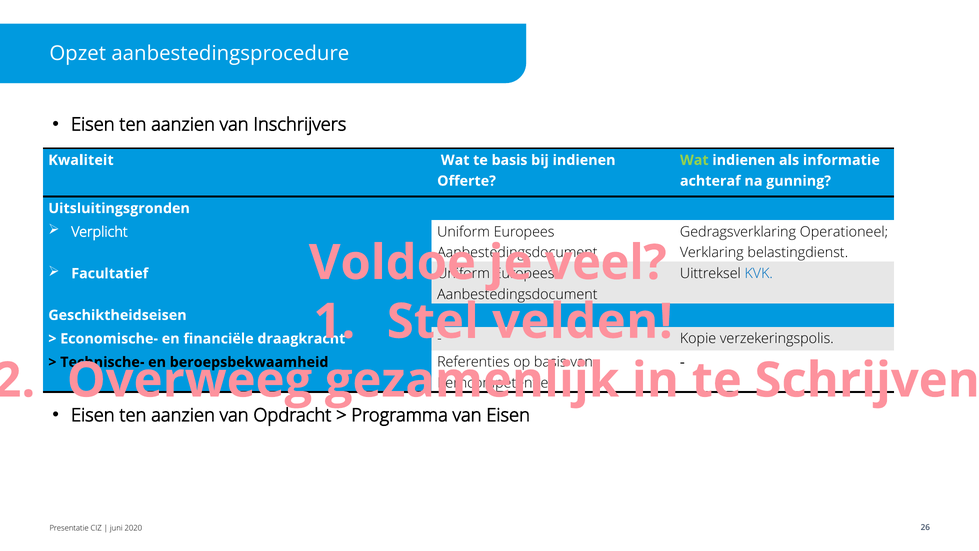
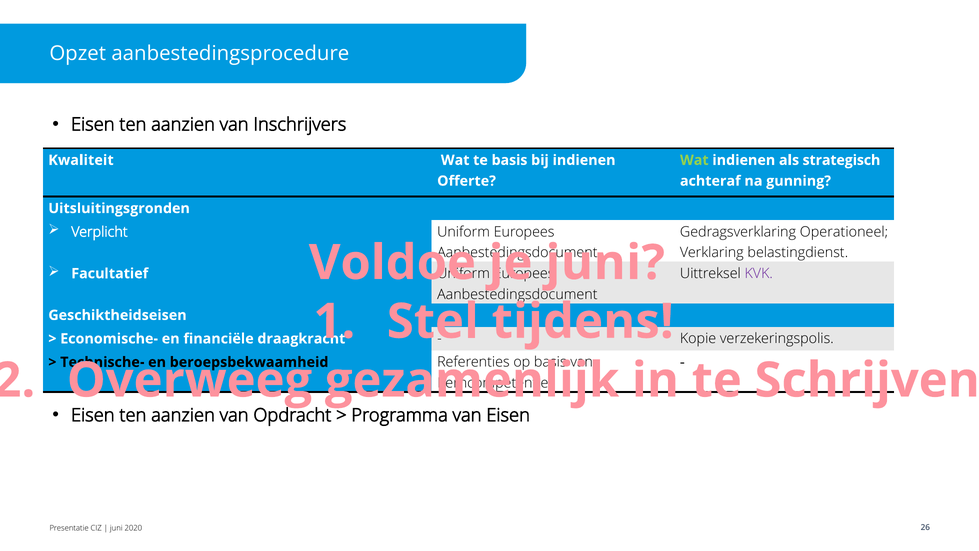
informatie: informatie -> strategisch (841, 160)
veel: veel -> juni (605, 263)
KVK colour: blue -> purple (759, 273)
velden: velden -> tijdens (583, 321)
